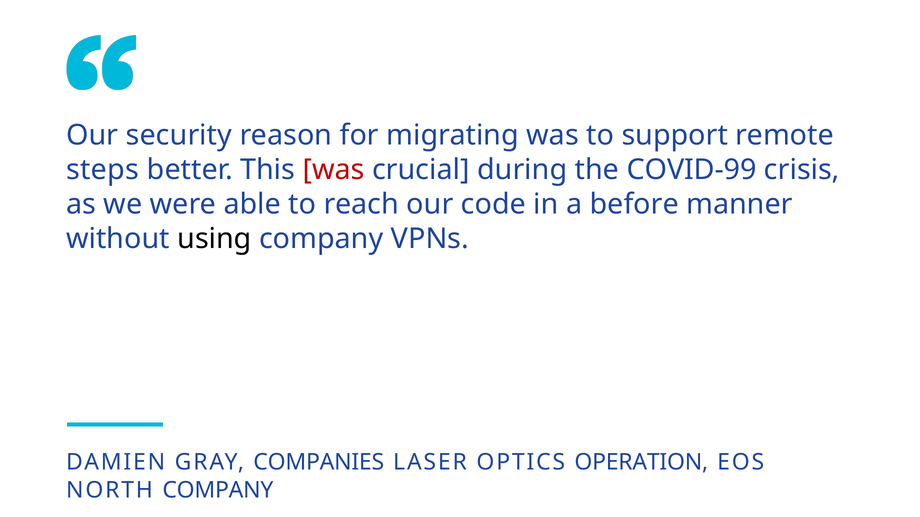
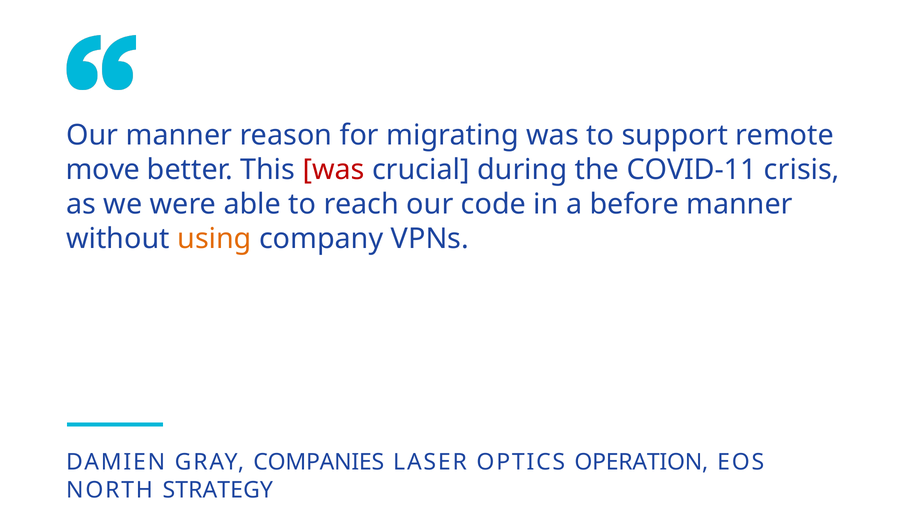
Our security: security -> manner (179, 136)
steps: steps -> move (103, 170)
COVID-99: COVID-99 -> COVID-11 (692, 170)
using colour: black -> orange (214, 239)
NORTH COMPANY: COMPANY -> STRATEGY (218, 490)
